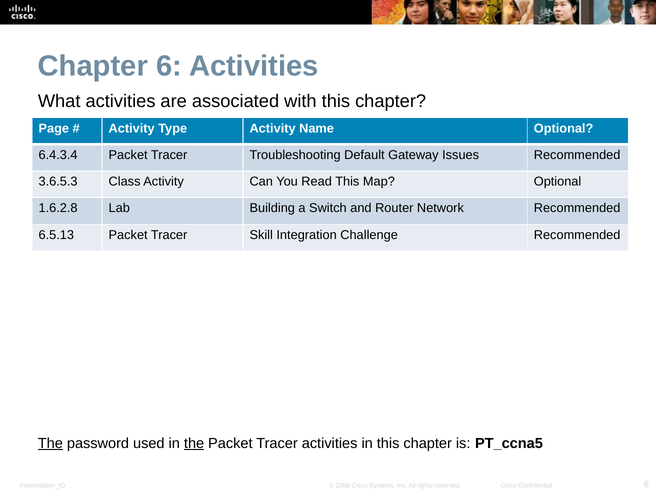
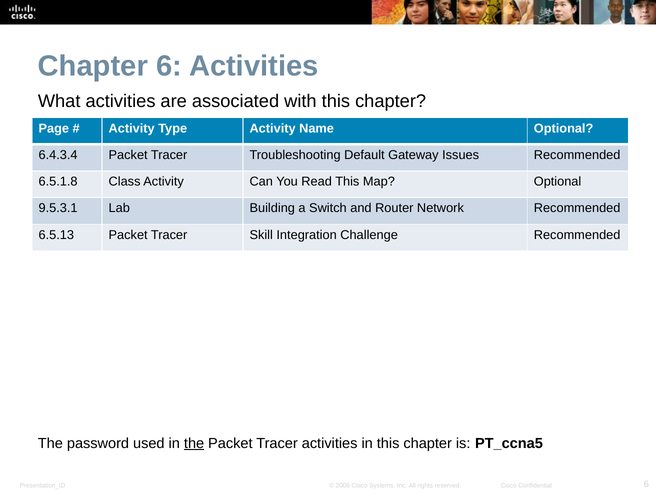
3.6.5.3: 3.6.5.3 -> 6.5.1.8 (58, 182)
1.6.2.8: 1.6.2.8 -> 9.5.3.1 (58, 208)
The underline: present -> none (50, 443)
